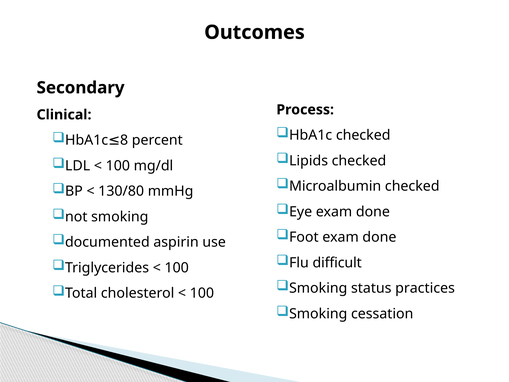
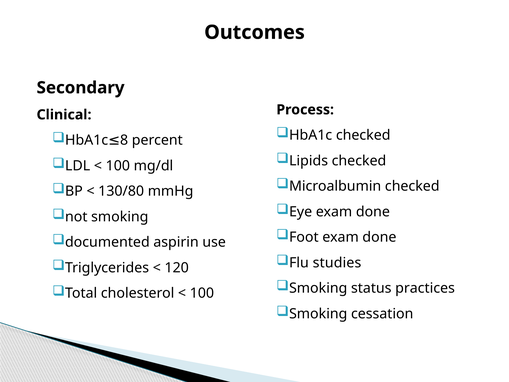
difficult: difficult -> studies (337, 263)
100: 100 -> 120 (177, 268)
